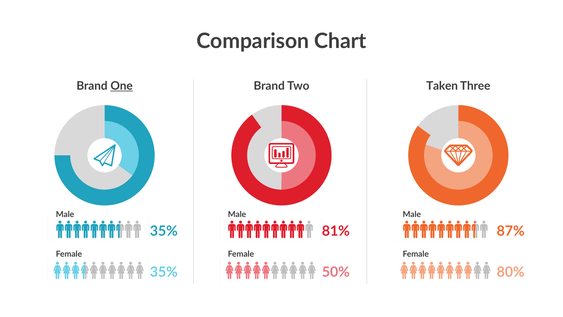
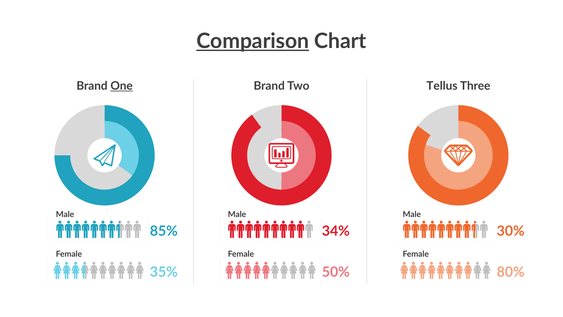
Comparison underline: none -> present (253, 41)
Taken: Taken -> Tellus (442, 86)
35%: 35% -> 85% (164, 231)
81%: 81% -> 34% (336, 231)
87%: 87% -> 30% (511, 231)
